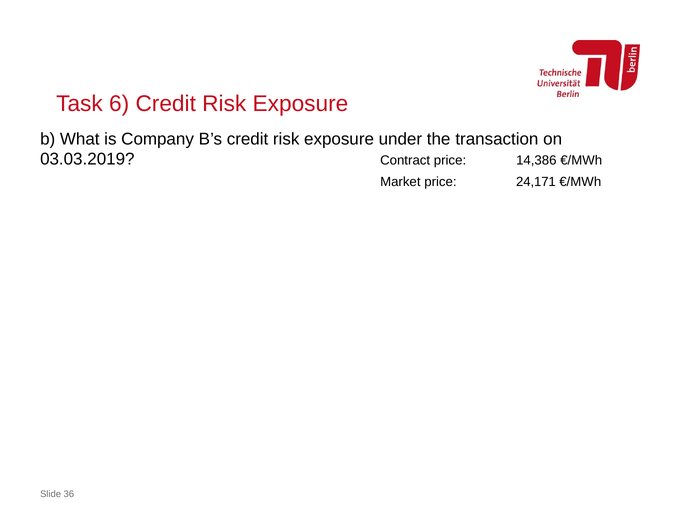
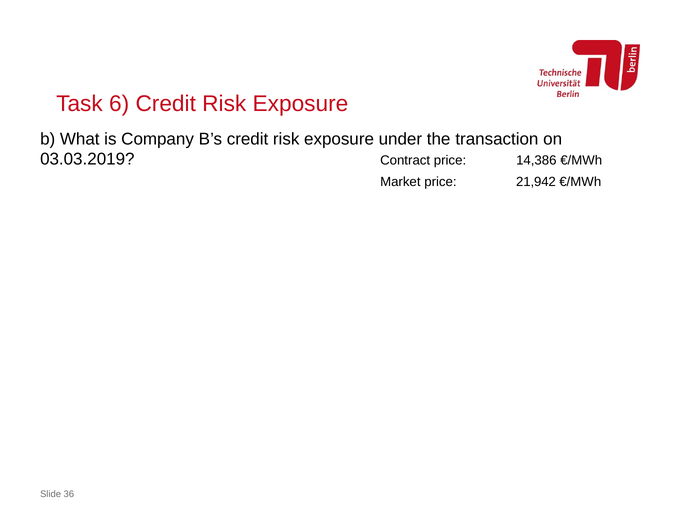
24,171: 24,171 -> 21,942 (536, 182)
